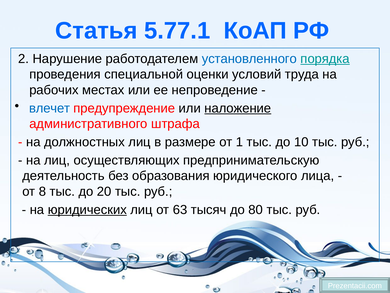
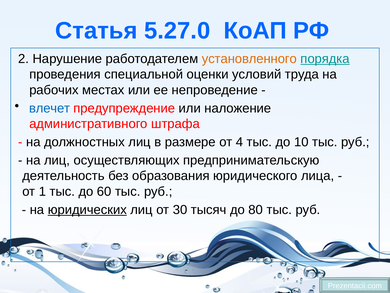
5.77.1: 5.77.1 -> 5.27.0 (177, 31)
установленного colour: blue -> orange (249, 59)
наложение underline: present -> none (238, 108)
1: 1 -> 4 (239, 142)
8: 8 -> 1 (42, 191)
20: 20 -> 60 (104, 191)
63: 63 -> 30 (180, 209)
